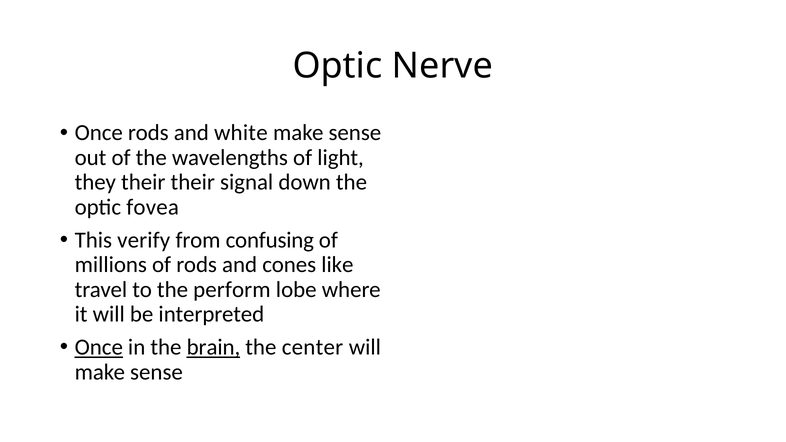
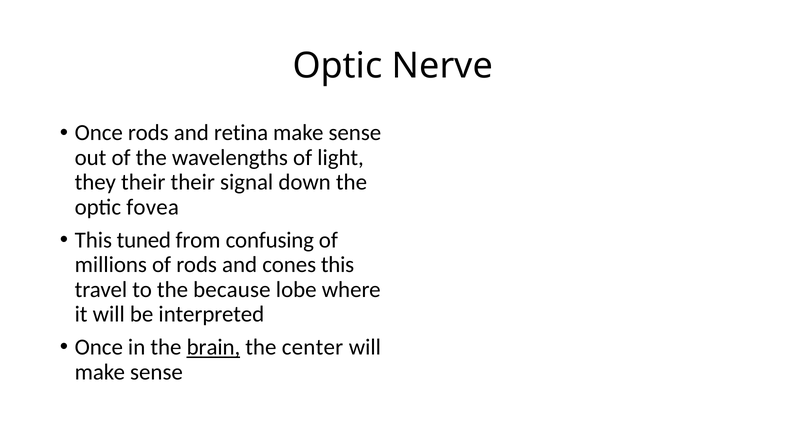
white: white -> retina (241, 133)
verify: verify -> tuned (144, 240)
cones like: like -> this (338, 265)
perform: perform -> because (232, 290)
Once underline: present -> none (99, 347)
